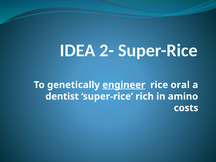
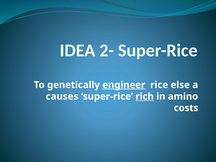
oral: oral -> else (180, 85)
dentist: dentist -> causes (62, 96)
rich underline: none -> present (145, 96)
